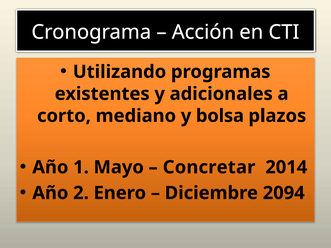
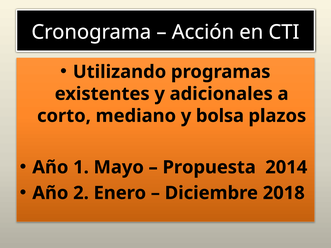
Concretar: Concretar -> Propuesta (209, 167)
2094: 2094 -> 2018 (284, 193)
